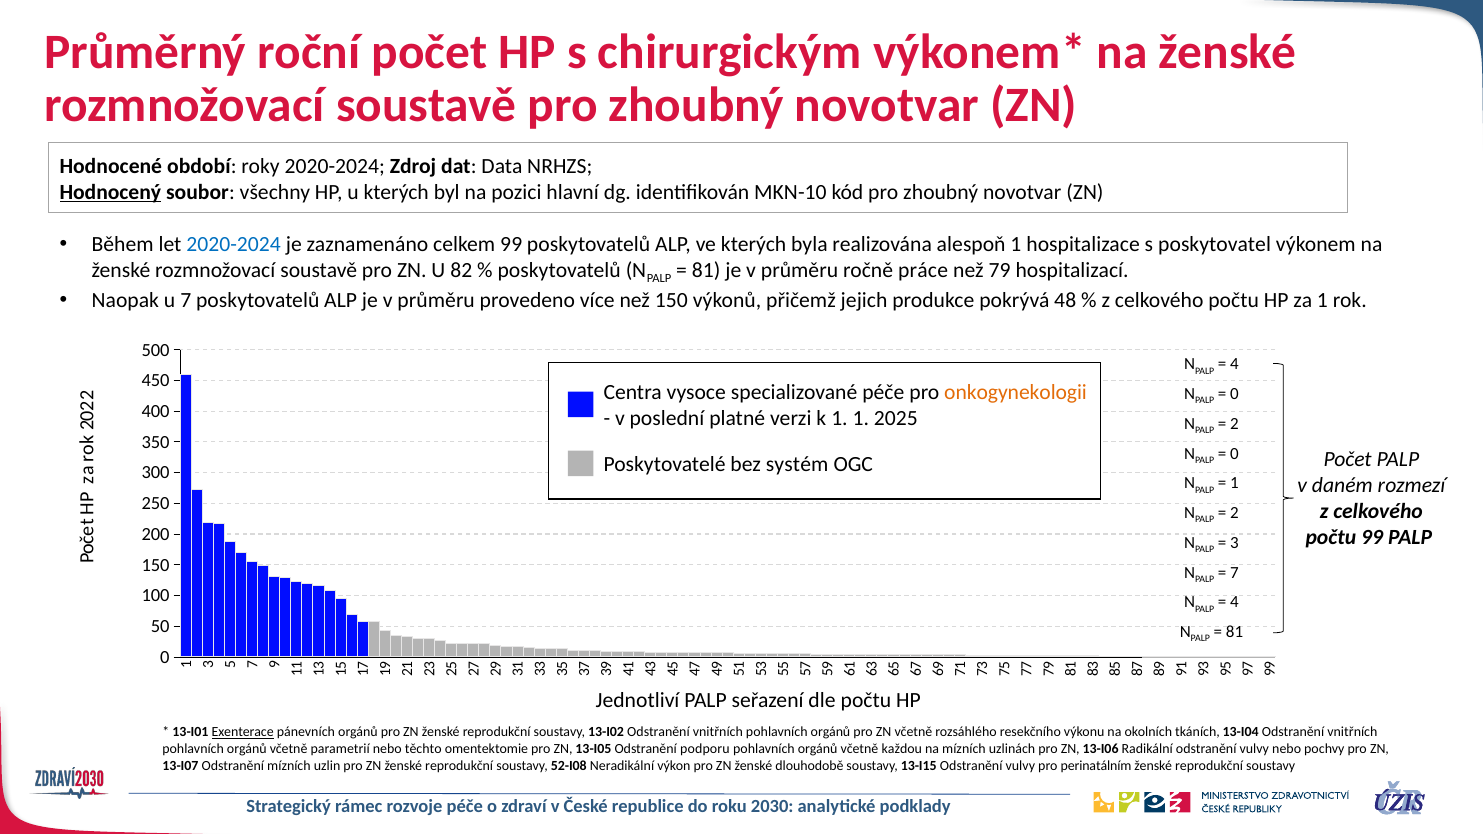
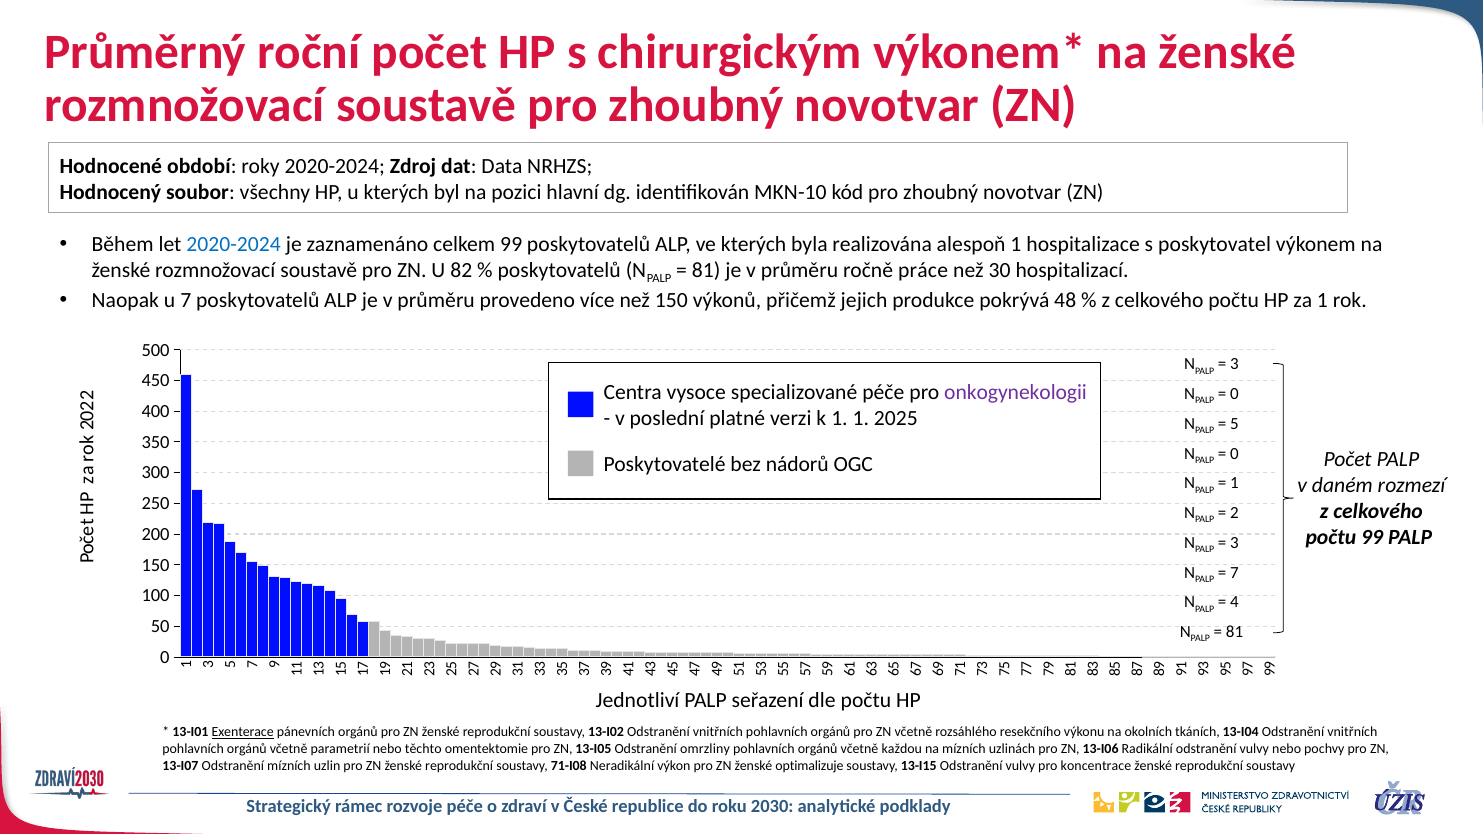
Hodnocený underline: present -> none (110, 192)
79: 79 -> 30 (1000, 270)
4: 4 -> 3 (1235, 364)
onkogynekologii colour: orange -> purple (1016, 392)
2: 2 -> 5 (1235, 424)
systém: systém -> nádorů (797, 464)
podporu: podporu -> omrzliny (705, 749)
52-I08: 52-I08 -> 71-I08 (569, 766)
dlouhodobě: dlouhodobě -> optimalizuje (809, 766)
perinatálním: perinatálním -> koncentrace (1096, 766)
